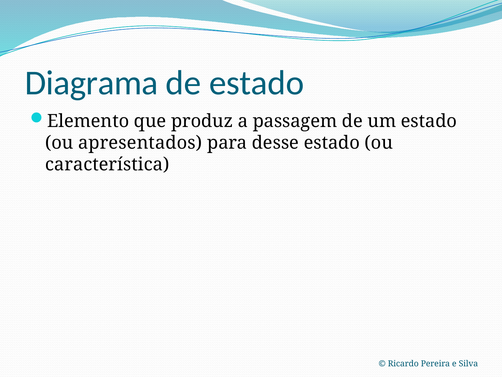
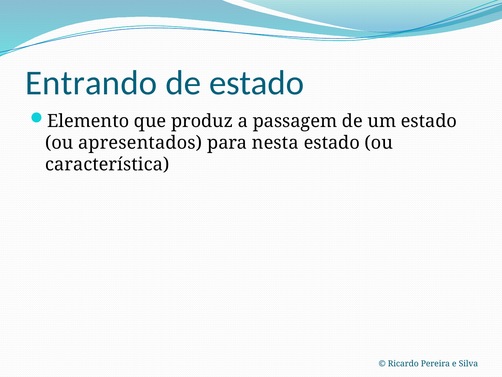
Diagrama: Diagrama -> Entrando (91, 83)
desse: desse -> nesta (275, 143)
